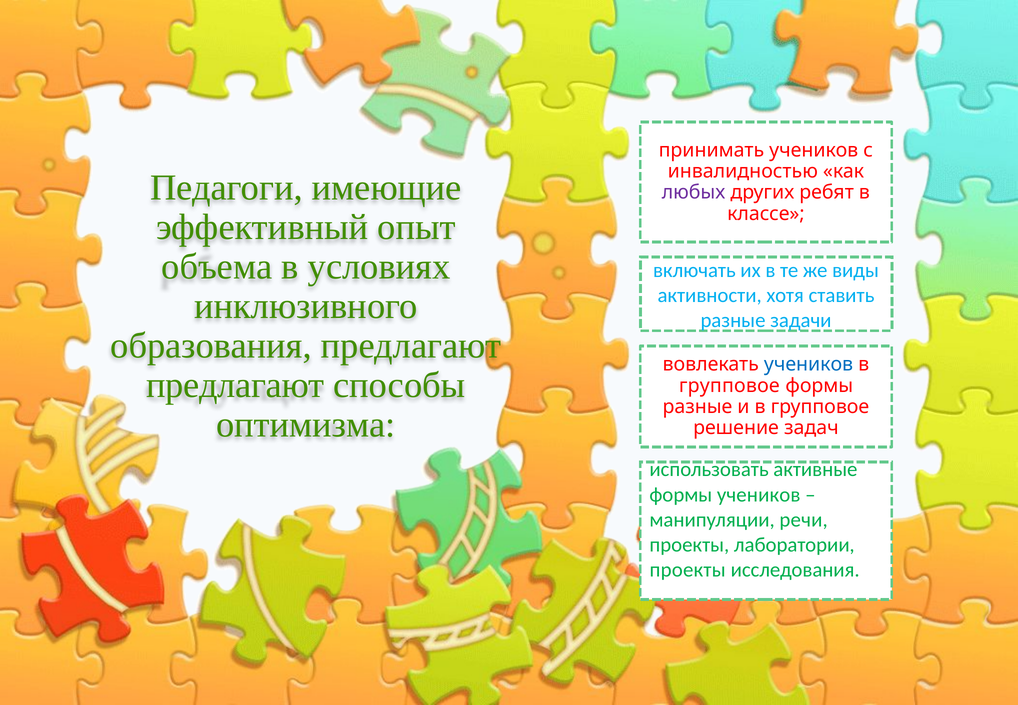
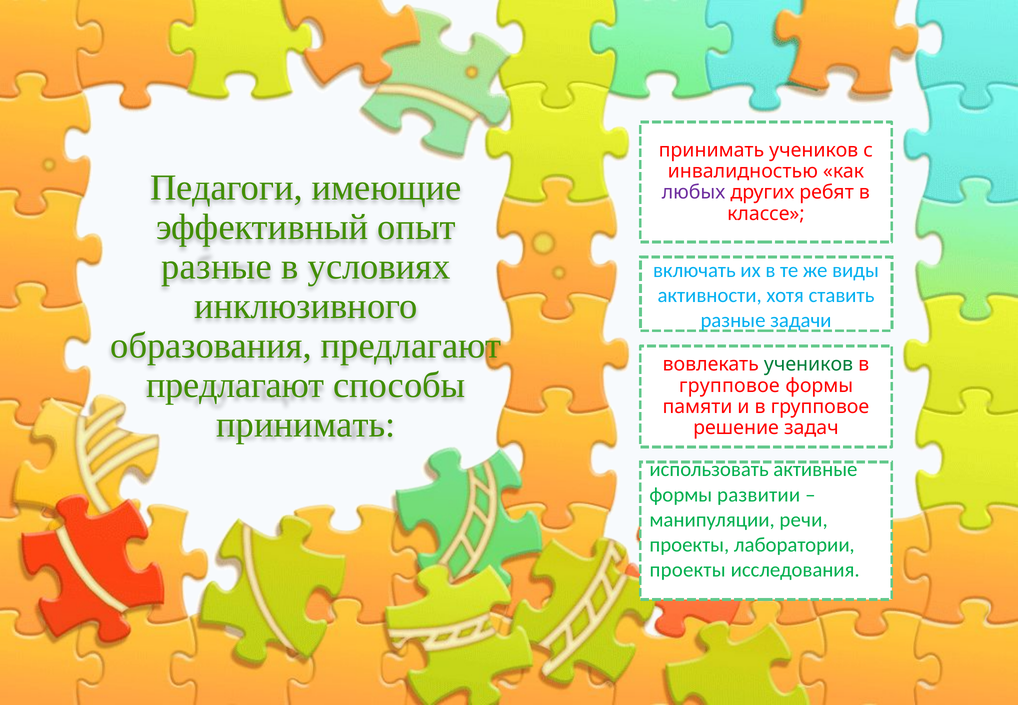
объема: объема -> разные (217, 267)
учеников colour: blue -> green (809, 364)
разные: разные -> памяти (697, 407)
оптимизма: оптимизма -> принимать (306, 425)
формы учеников: учеников -> развитии (759, 494)
